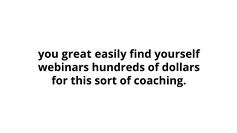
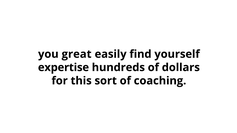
webinars: webinars -> expertise (63, 68)
